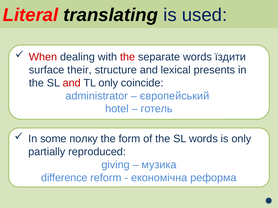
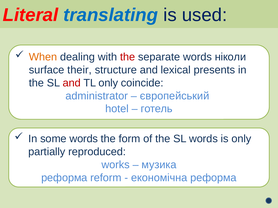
translating colour: black -> blue (111, 15)
When colour: red -> orange (43, 57)
їздити: їздити -> ніколи (230, 57)
some полку: полку -> words (84, 139)
giving: giving -> works (116, 165)
difference: difference -> реформа (64, 178)
